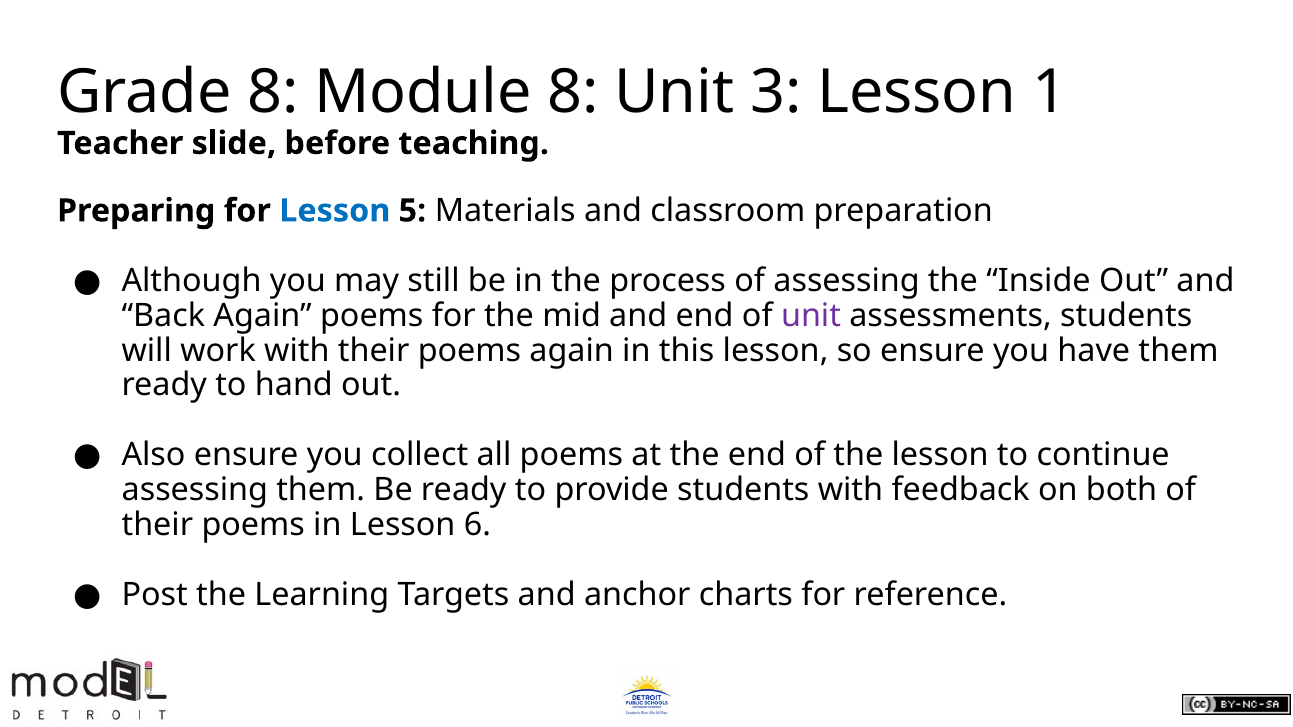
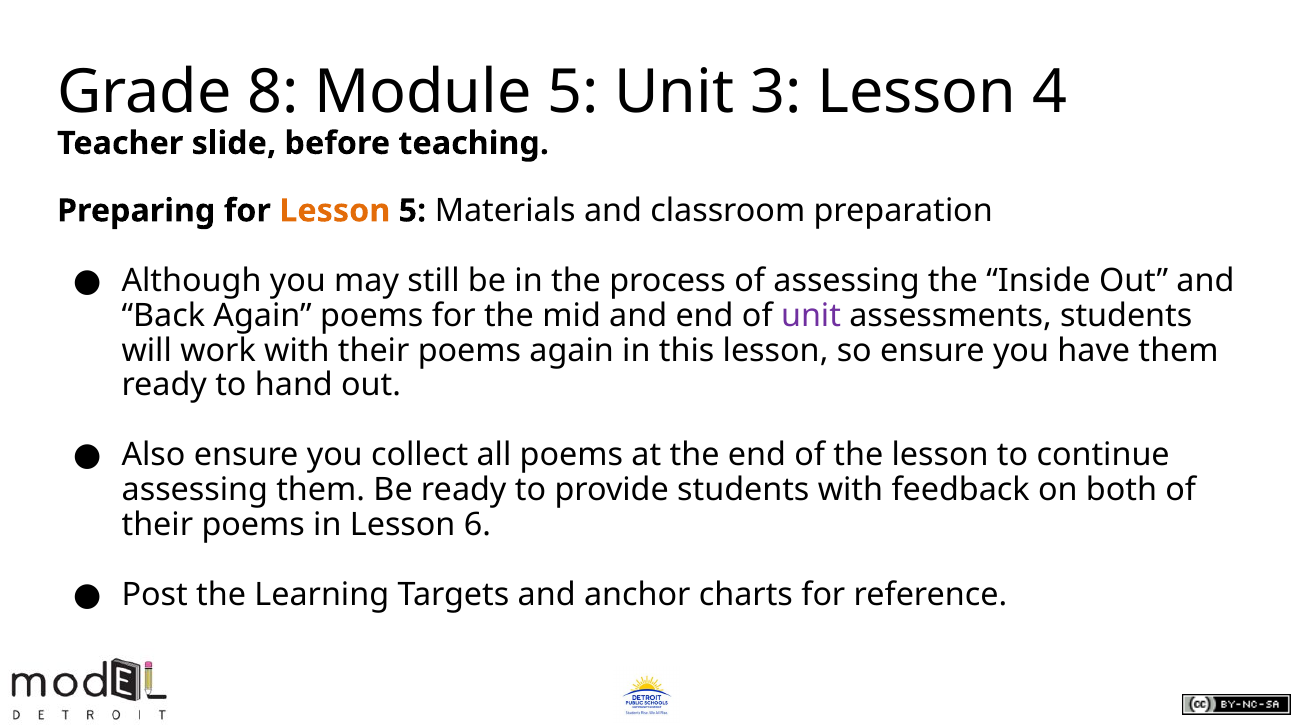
Module 8: 8 -> 5 (573, 93)
1: 1 -> 4 (1050, 93)
Lesson colour: blue -> orange (335, 211)
